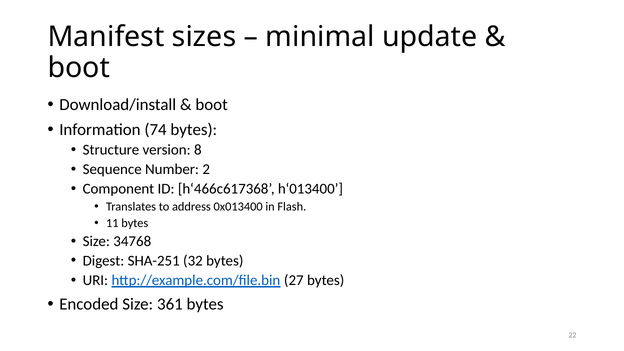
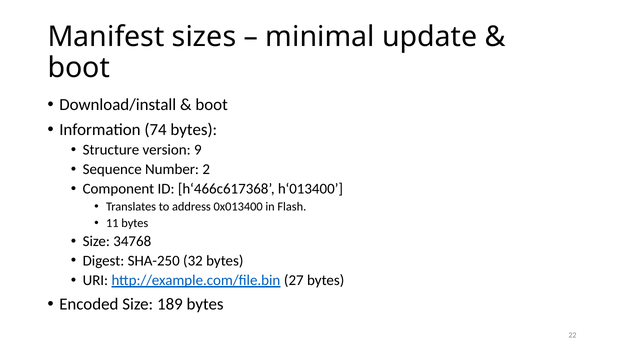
8: 8 -> 9 (198, 150)
SHA-251: SHA-251 -> SHA-250 (154, 261)
361: 361 -> 189 (170, 304)
